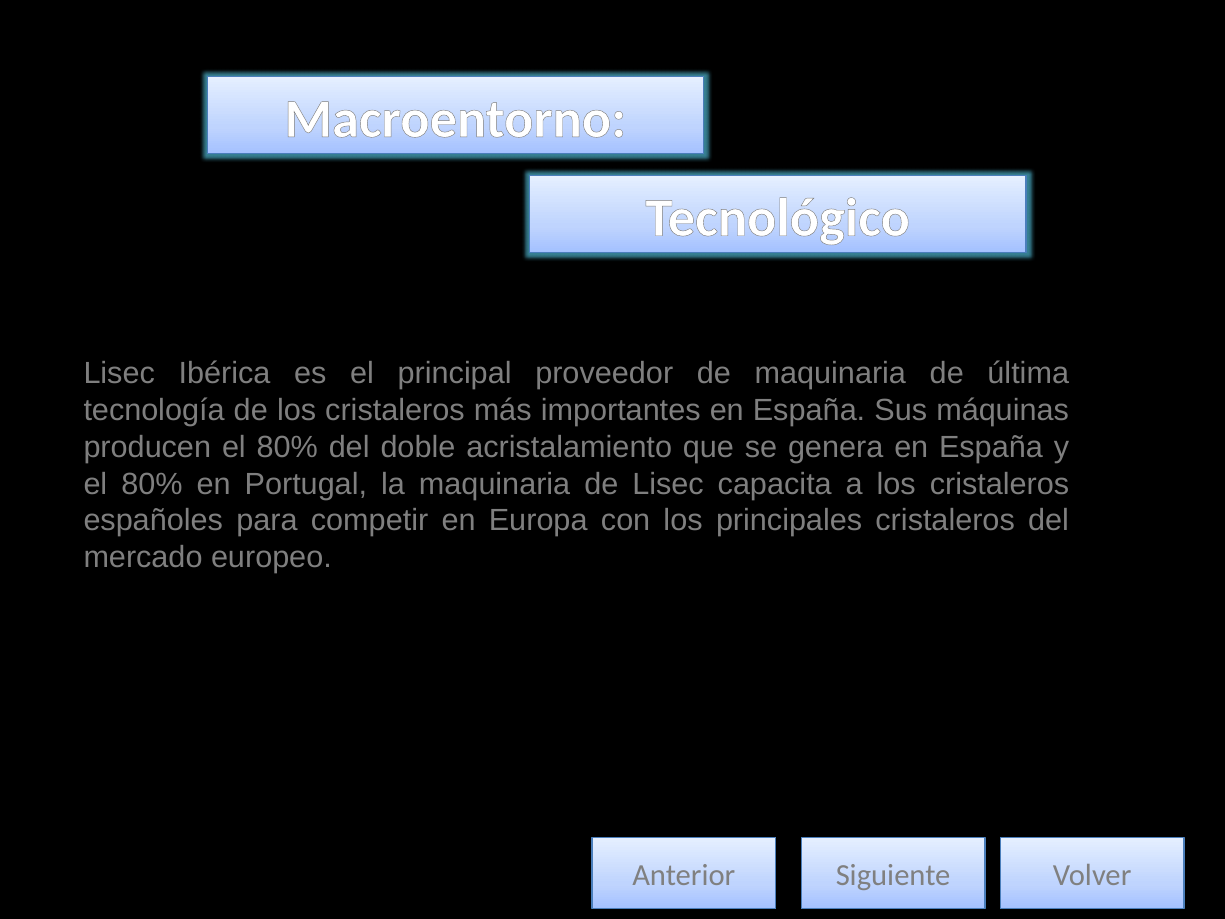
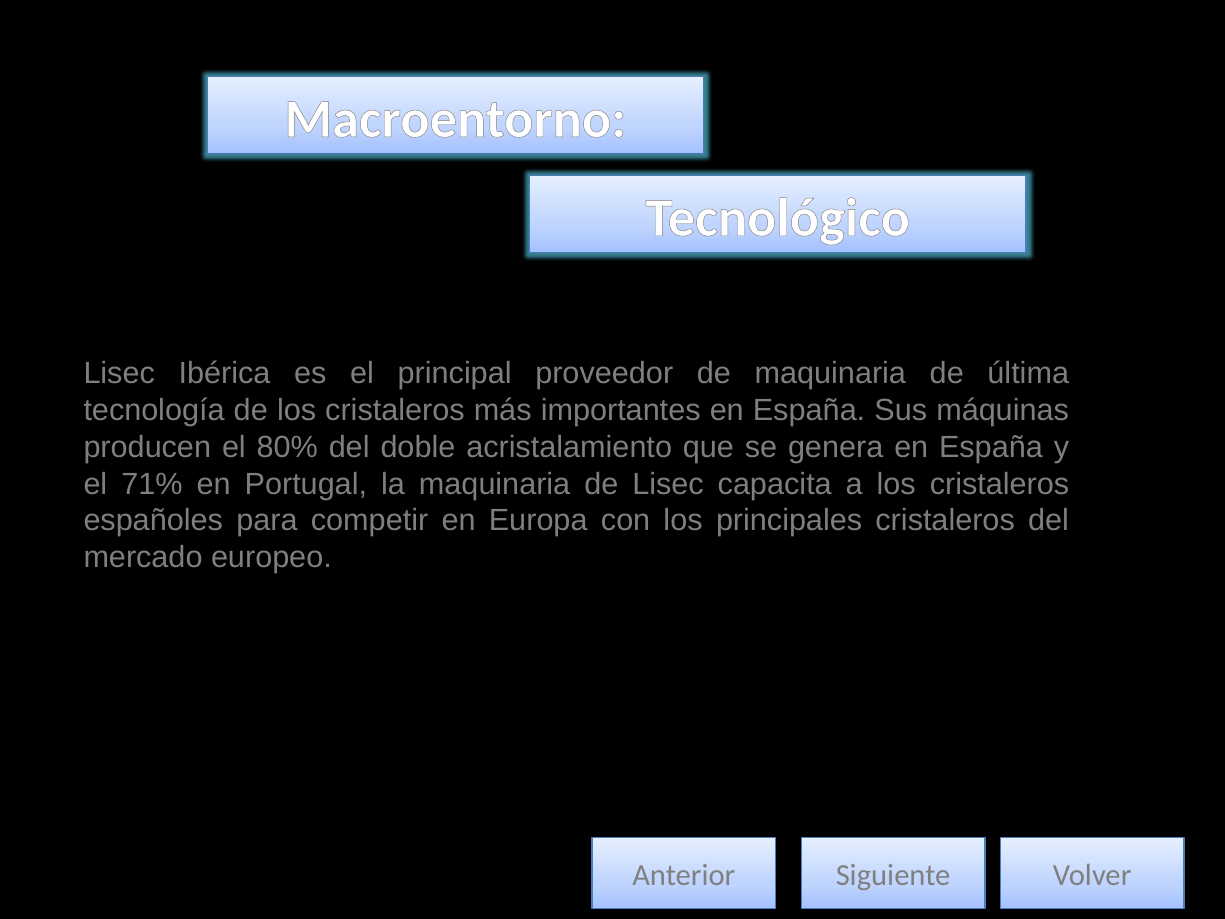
80%: 80% -> 71% (152, 484)
